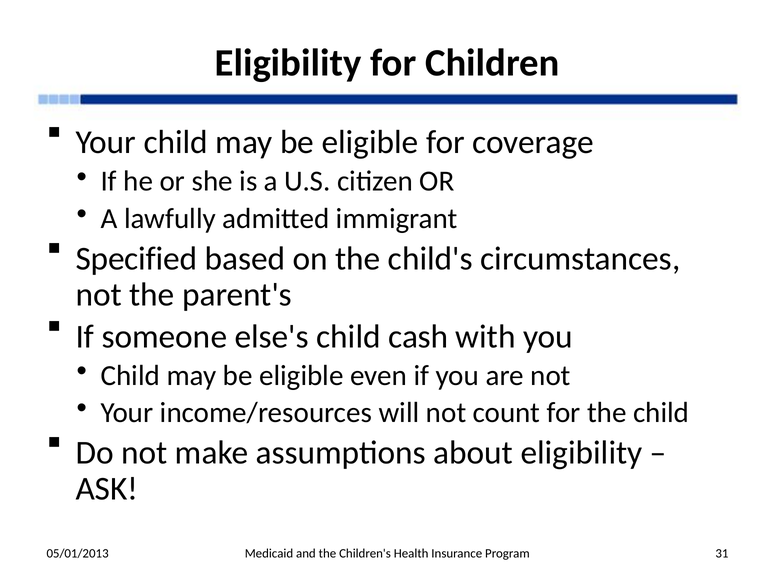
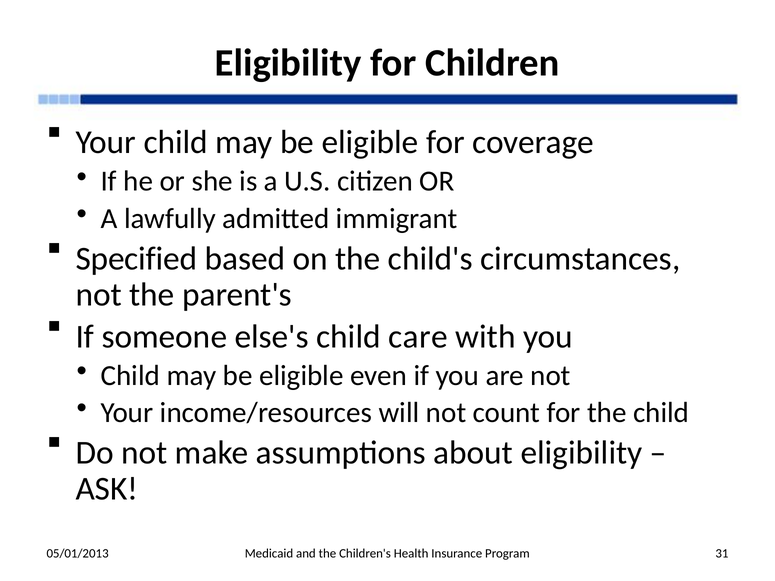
cash: cash -> care (418, 337)
